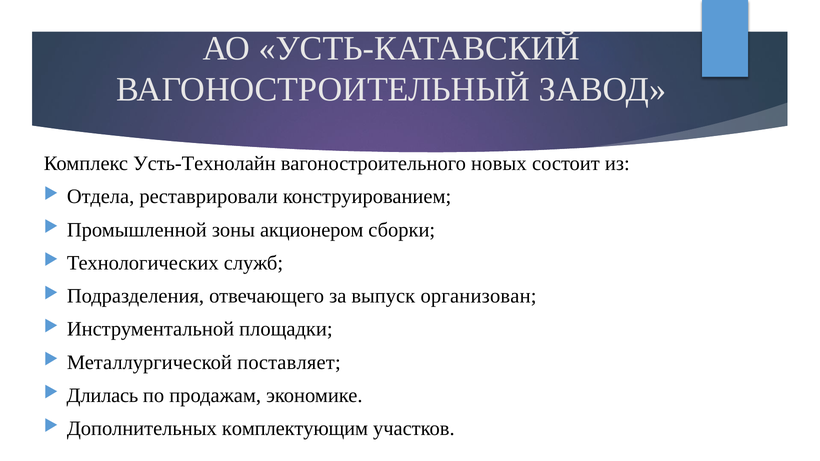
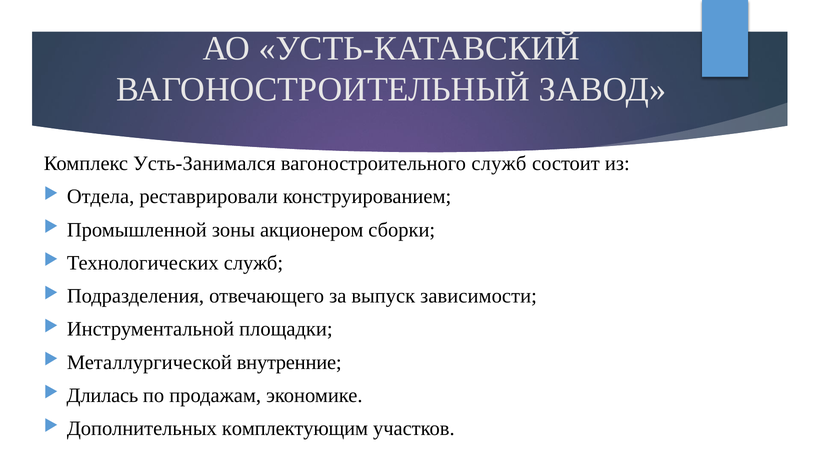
Усть-Технолайн: Усть-Технолайн -> Усть-Занимался (204, 164)
вагоностроительного новых: новых -> служб (499, 164)
организован: организован -> зависимости (479, 296)
поставляет: поставляет -> внутренние (289, 362)
